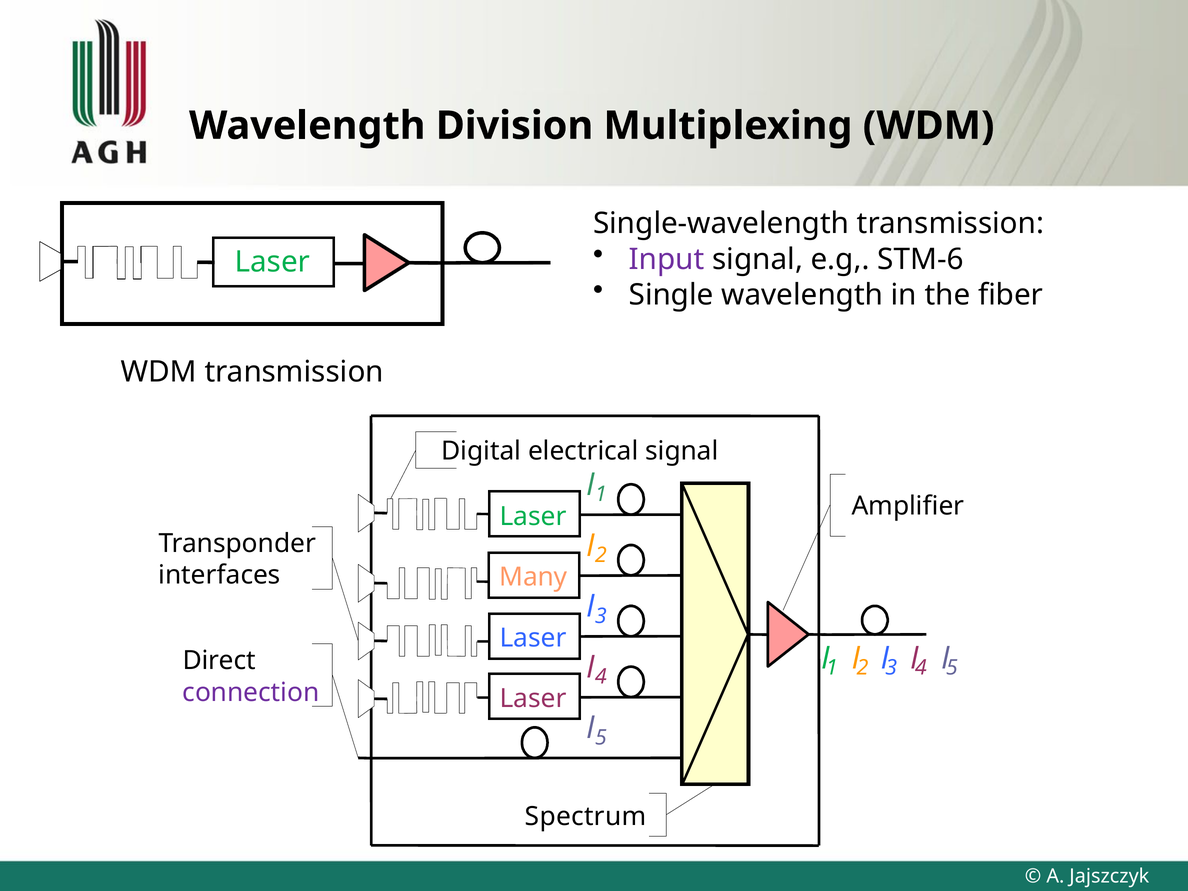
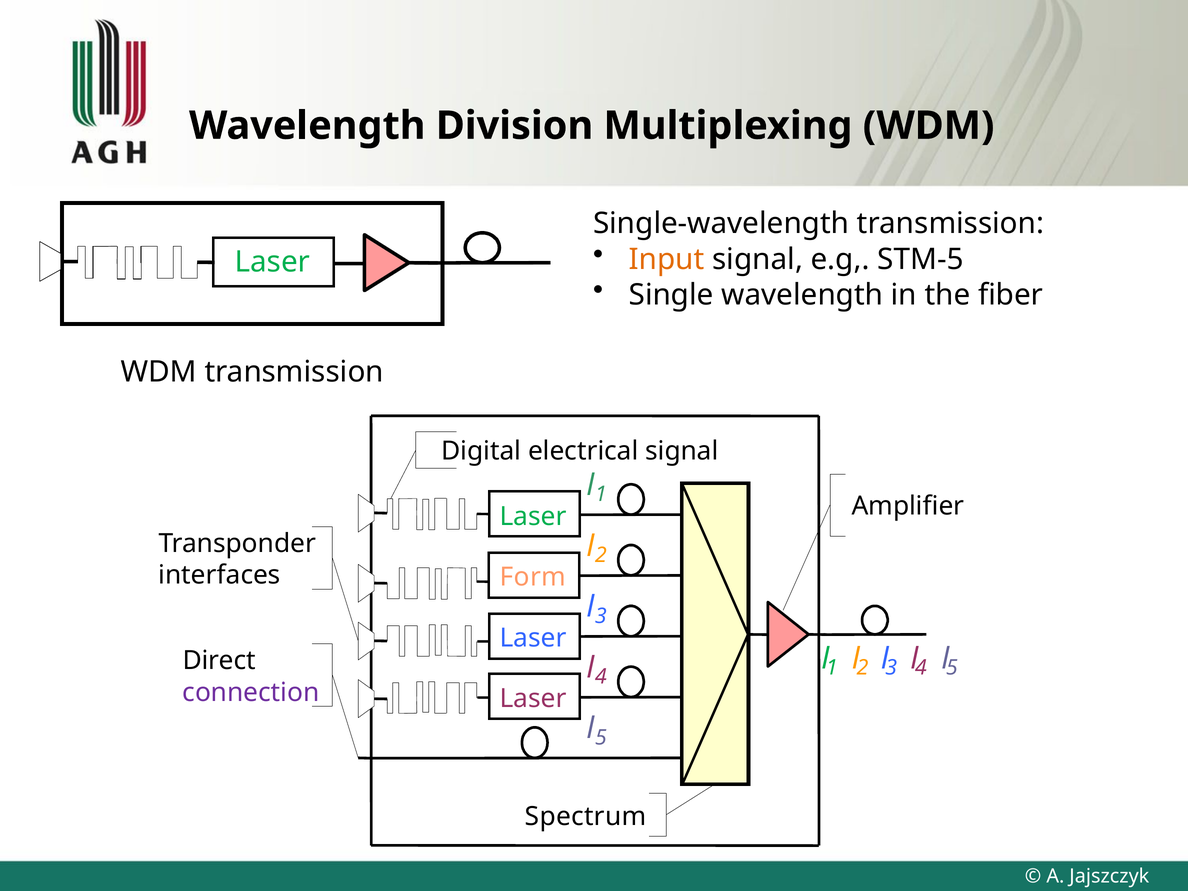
Input colour: purple -> orange (667, 259)
STM-6: STM-6 -> STM-5 (920, 259)
Many: Many -> Form (533, 577)
